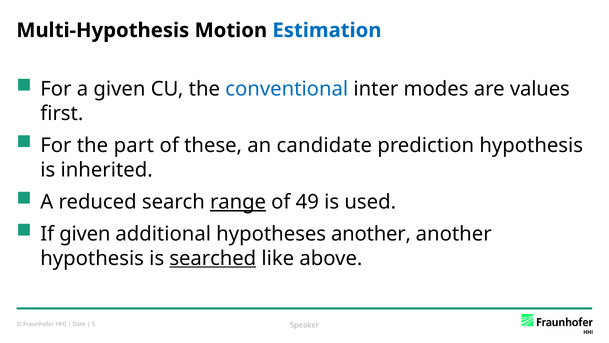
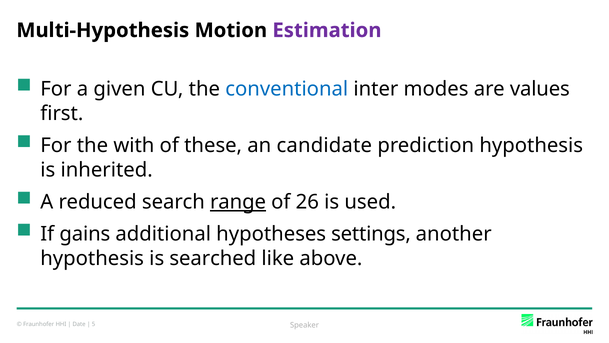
Estimation colour: blue -> purple (327, 30)
part: part -> with (134, 145)
49: 49 -> 26 (307, 202)
If given: given -> gains (85, 234)
hypotheses another: another -> settings (371, 234)
searched underline: present -> none (213, 258)
